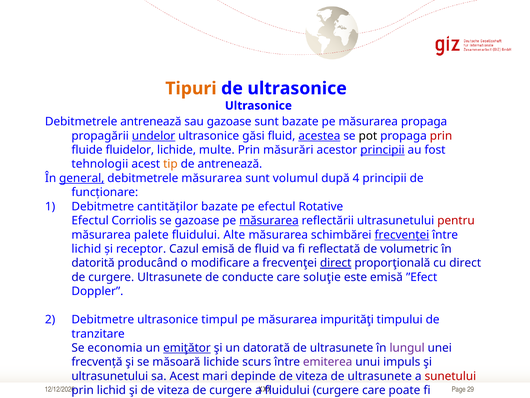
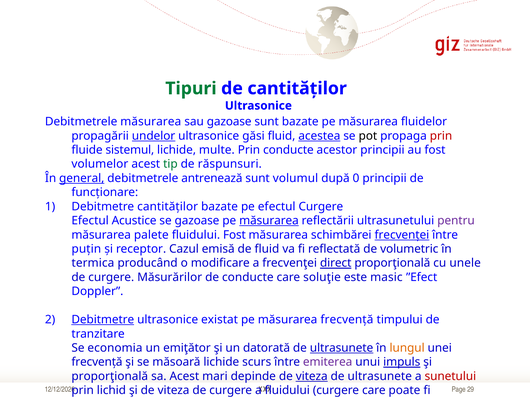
Tipuri colour: orange -> green (191, 88)
de ultrasonice: ultrasonice -> cantităților (297, 88)
Debitmetrele antrenează: antrenează -> măsurarea (151, 122)
măsurarea propaga: propaga -> fluidelor (424, 122)
fluidelor: fluidelor -> sistemul (130, 150)
Prin măsurări: măsurări -> conducte (288, 150)
principii underline: present -> none (382, 150)
tehnologii: tehnologii -> volumelor (100, 164)
tip colour: orange -> green (170, 164)
de antrenează: antrenează -> răspunsuri (230, 164)
debitmetrele măsurarea: măsurarea -> antrenează (212, 178)
4: 4 -> 0 (356, 178)
efectul Rotative: Rotative -> Curgere (321, 206)
Corriolis: Corriolis -> Acustice (134, 220)
pentru colour: red -> purple (456, 220)
fluidului Alte: Alte -> Fost (234, 235)
lichid: lichid -> puțin (86, 249)
datorită: datorită -> termica (93, 263)
cu direct: direct -> unele (465, 263)
curgere Ultrasunete: Ultrasunete -> Măsurărilor (170, 277)
este emisă: emisă -> masic (386, 277)
Debitmetre underline: none -> present (103, 319)
timpul: timpul -> existat (220, 319)
măsurarea impurităţi: impurităţi -> frecvență (347, 319)
emiţător underline: present -> none (187, 348)
ultrasunete underline: none -> present (342, 348)
lungul colour: purple -> orange (407, 348)
impuls underline: none -> present (402, 362)
ultrasunetului: ultrasunetului -> proporţională (110, 376)
viteza underline: none -> present (312, 376)
